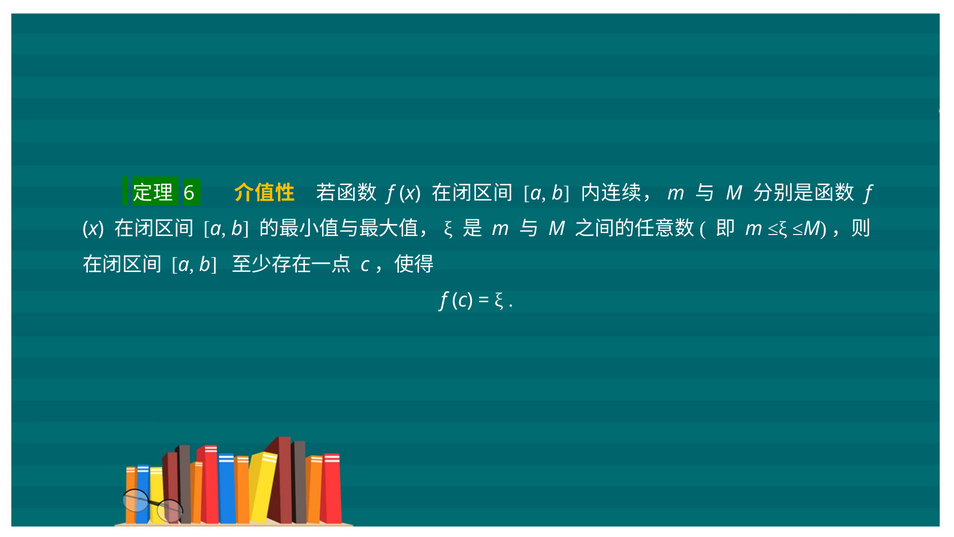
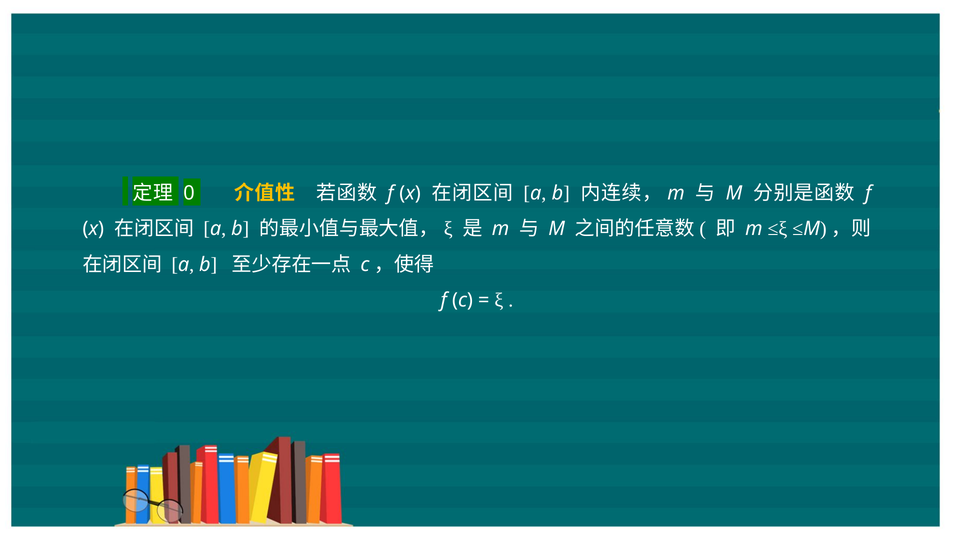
6: 6 -> 0 (189, 193)
